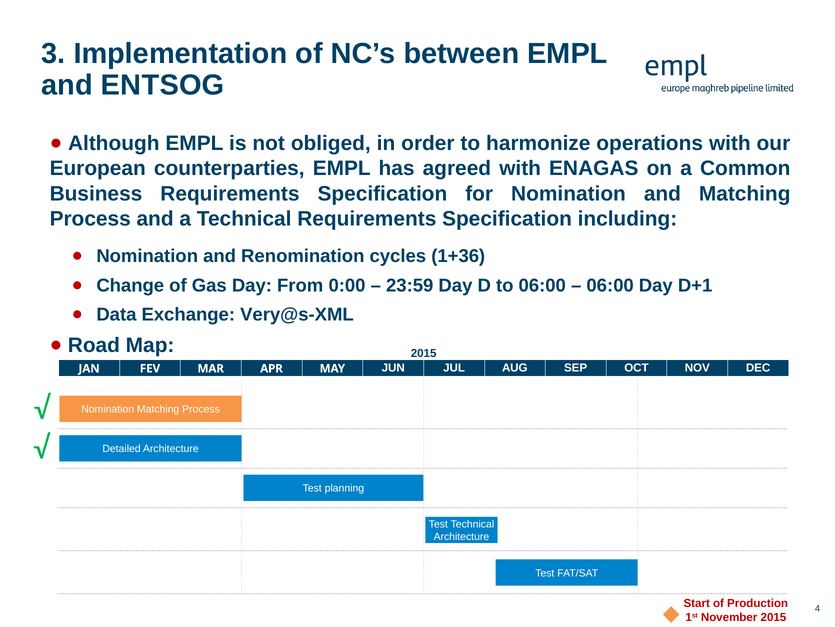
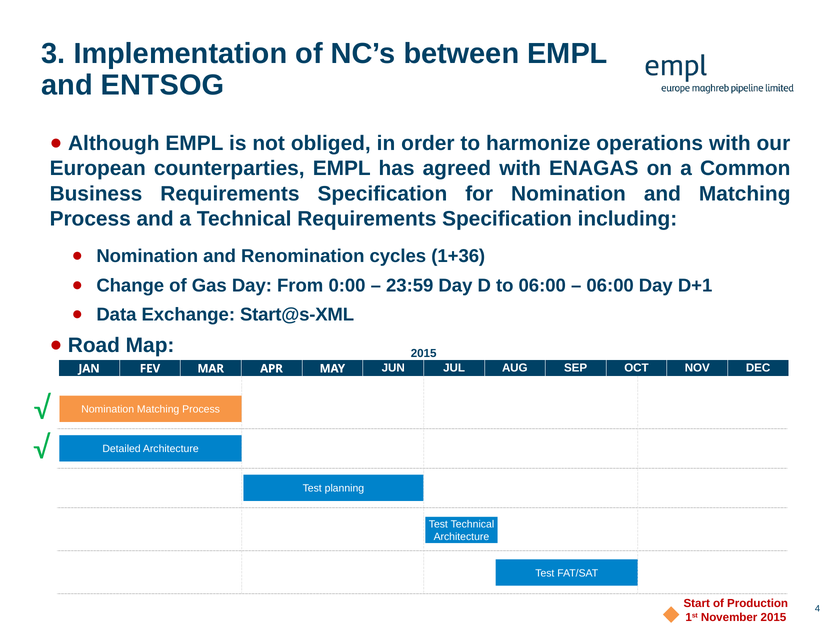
Very@s-XML: Very@s-XML -> Start@s-XML (297, 314)
